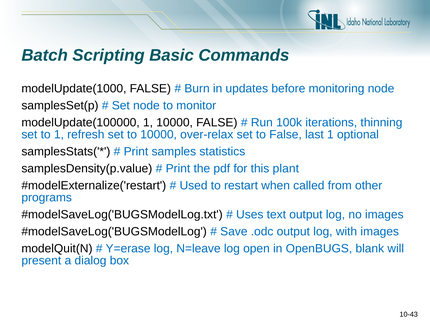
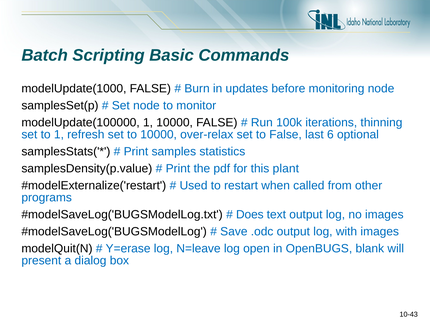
last 1: 1 -> 6 (330, 135)
Uses: Uses -> Does (250, 215)
